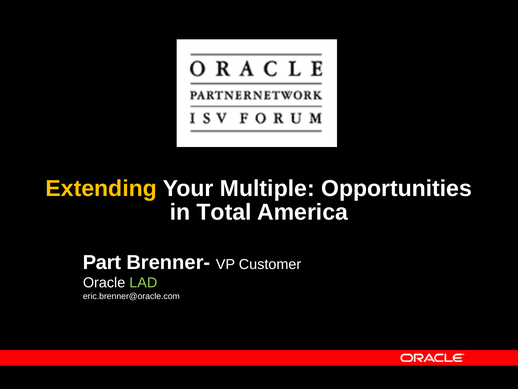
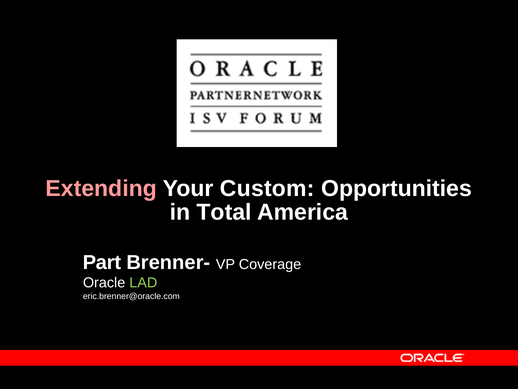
Extending colour: yellow -> pink (101, 188)
Multiple: Multiple -> Custom (267, 188)
Customer: Customer -> Coverage (270, 264)
